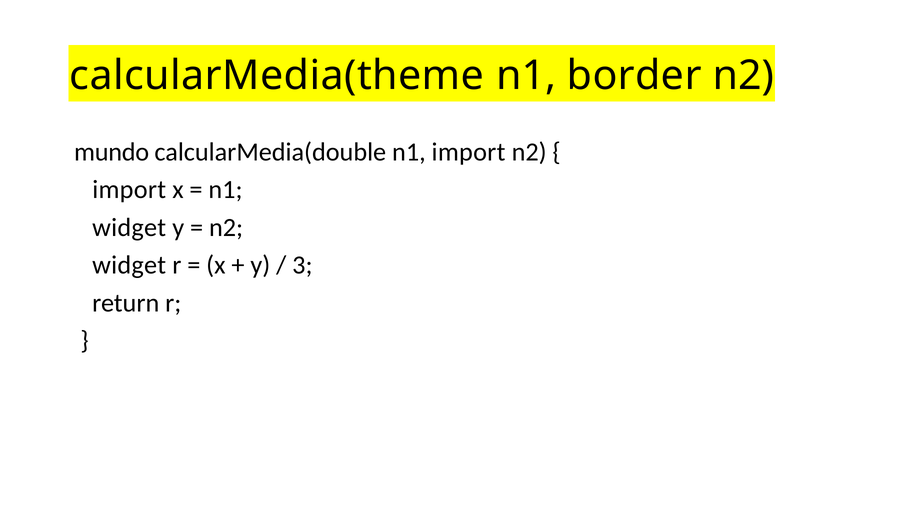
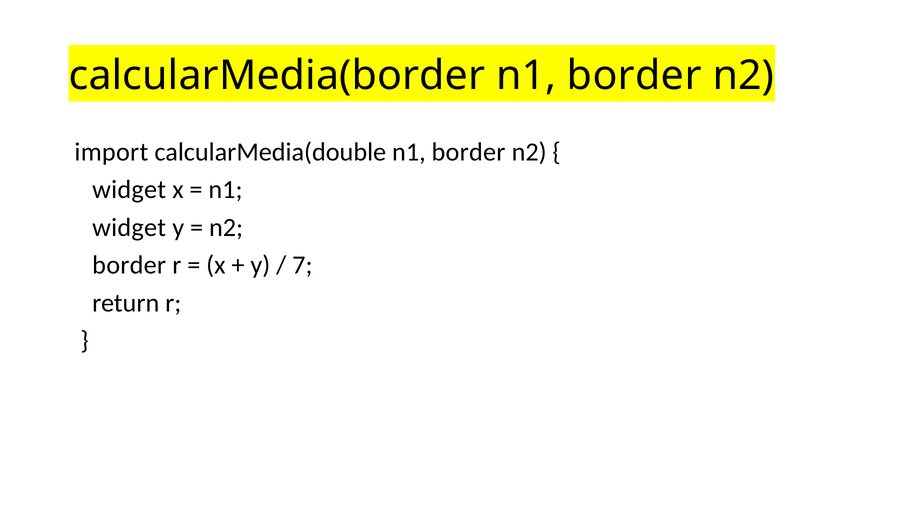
calcularMedia(theme: calcularMedia(theme -> calcularMedia(border (277, 76)
mundo: mundo -> import (111, 152)
calcularMedia(double n1 import: import -> border (469, 152)
import: import -> widget (129, 190)
widget: widget -> border (129, 265)
3: 3 -> 7 (302, 265)
